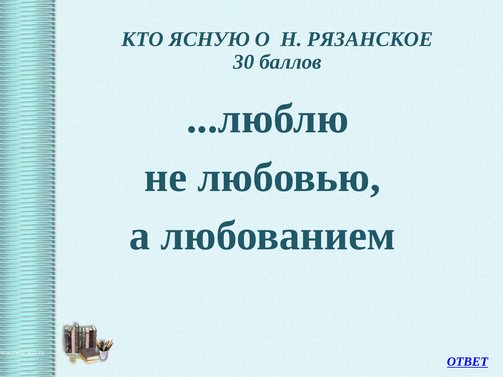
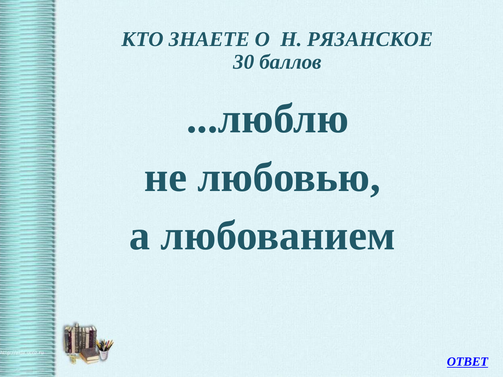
ЯСНУЮ: ЯСНУЮ -> ЗНАЕТЕ (209, 39)
